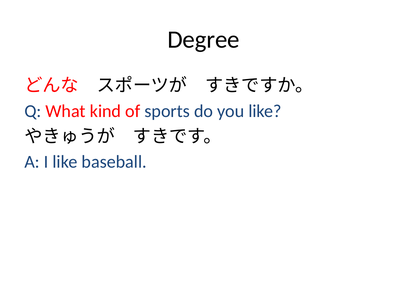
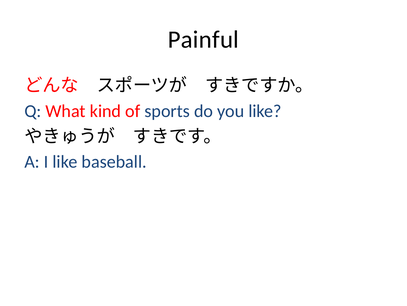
Degree: Degree -> Painful (203, 39)
